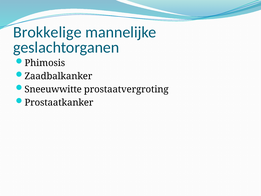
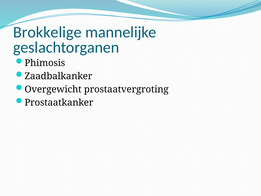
Sneeuwwitte: Sneeuwwitte -> Overgewicht (53, 89)
